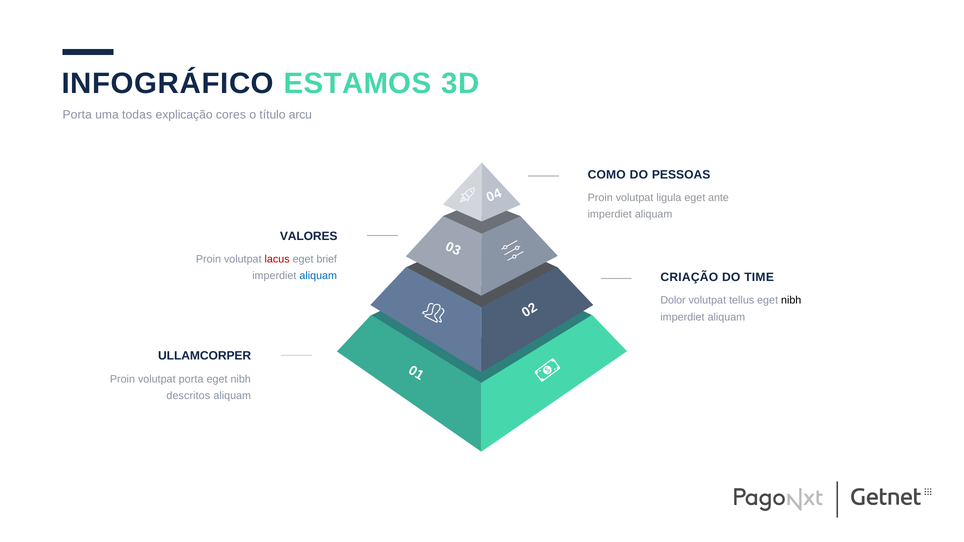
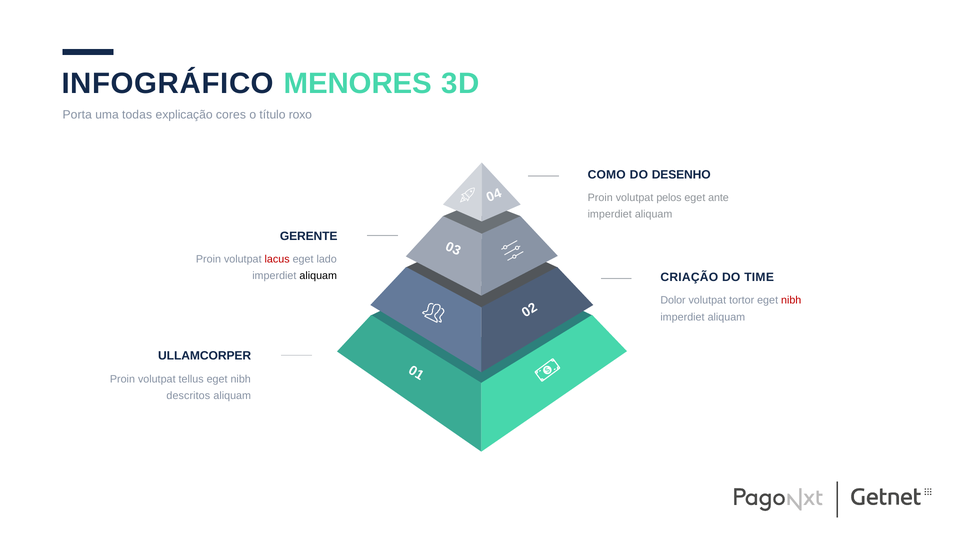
ESTAMOS: ESTAMOS -> MENORES (358, 83)
arcu: arcu -> roxo (300, 115)
PESSOAS: PESSOAS -> DESENHO (681, 175)
ligula: ligula -> pelos (669, 198)
VALORES: VALORES -> GERENTE (309, 236)
brief: brief -> lado (327, 259)
aliquam colour: blue -> black (318, 276)
tellus: tellus -> tortor (742, 301)
nibh colour: black -> red (791, 301)
volutpat porta: porta -> tellus (191, 379)
